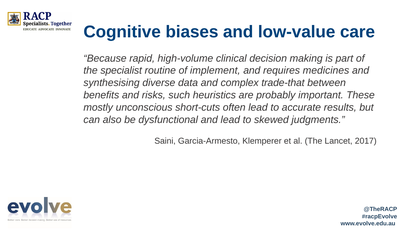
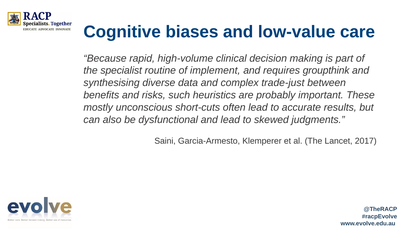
medicines: medicines -> groupthink (326, 70)
trade-that: trade-that -> trade-just (283, 83)
